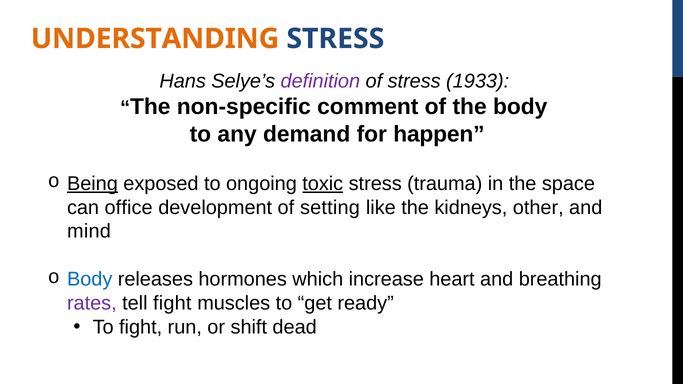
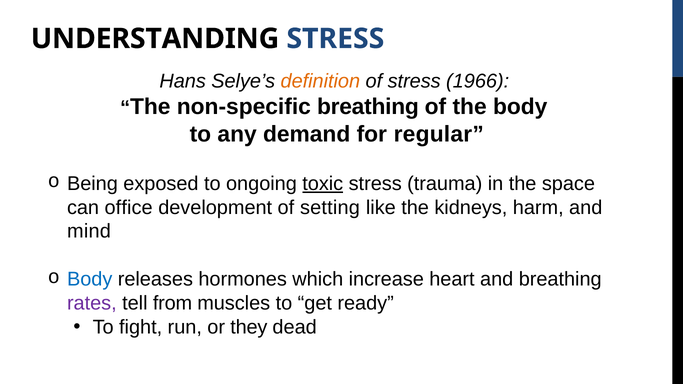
UNDERSTANDING colour: orange -> black (155, 39)
definition colour: purple -> orange (320, 81)
1933: 1933 -> 1966 (478, 81)
non-specific comment: comment -> breathing (368, 107)
happen: happen -> regular (439, 134)
Being underline: present -> none (92, 184)
other: other -> harm (538, 208)
tell fight: fight -> from (173, 303)
shift: shift -> they (249, 327)
